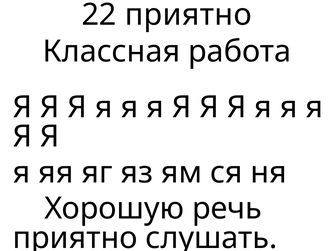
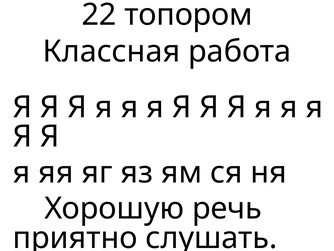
22 приятно: приятно -> топором (189, 15)
